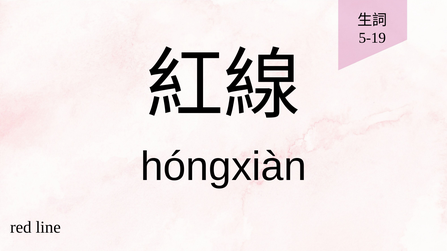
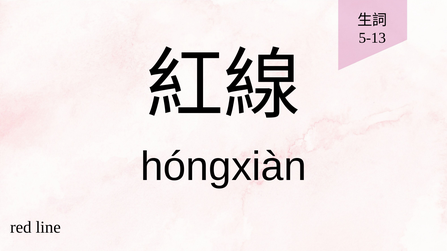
5-19: 5-19 -> 5-13 (372, 38)
